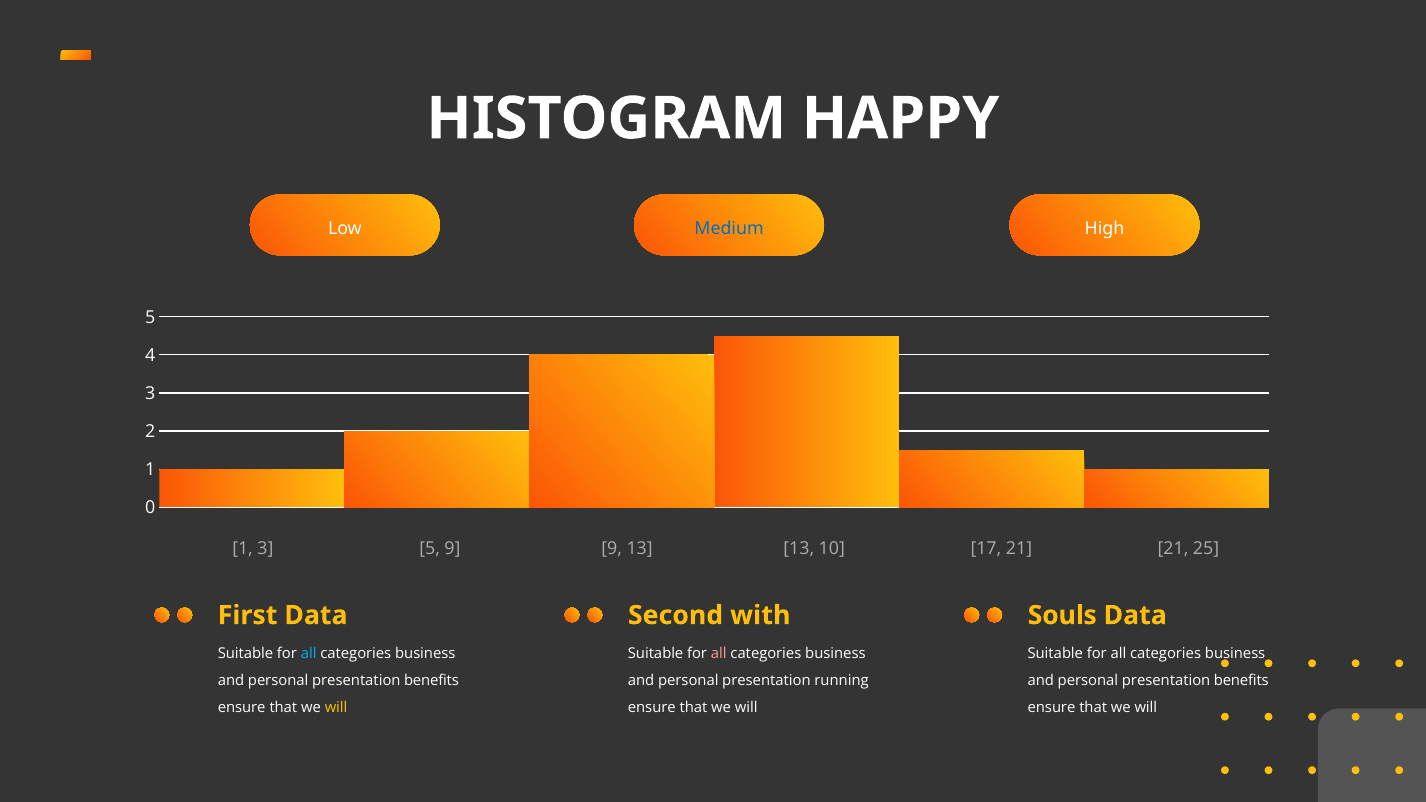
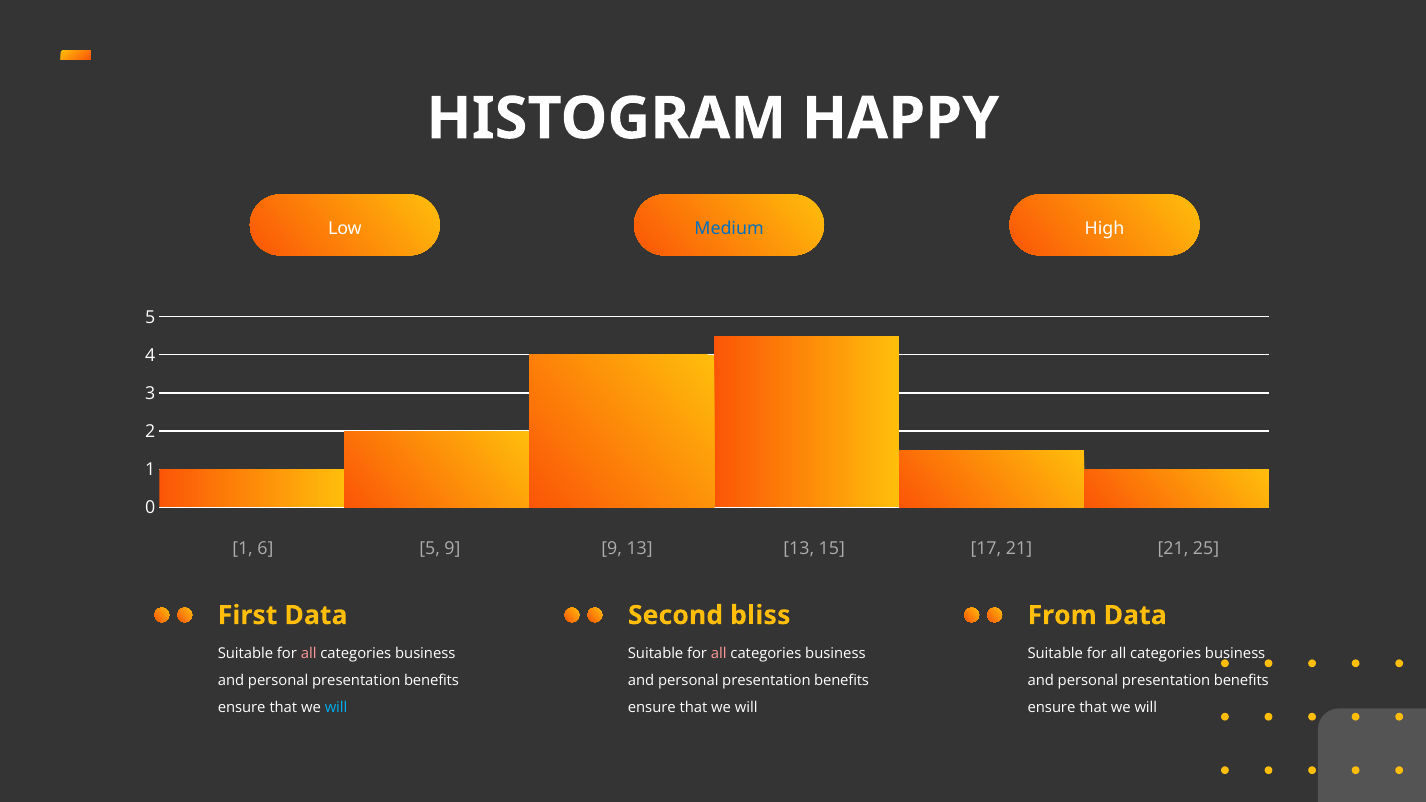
1 3: 3 -> 6 (265, 548)
10: 10 -> 15 (832, 548)
with: with -> bliss (760, 615)
Souls: Souls -> From (1062, 615)
all colour: light blue -> pink (309, 654)
running: running -> benefits (842, 681)
will colour: yellow -> light blue (336, 707)
